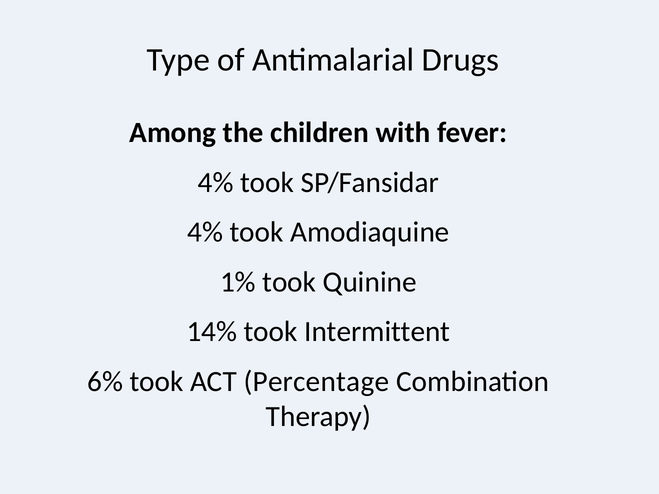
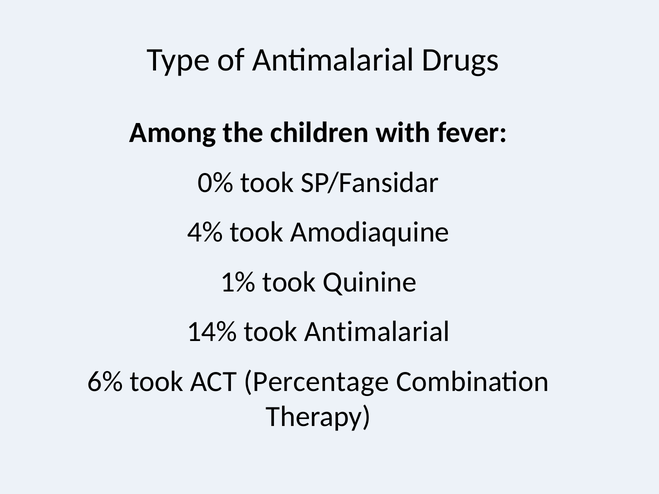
4%: 4% -> 0% (216, 182)
took Intermittent: Intermittent -> Antimalarial (377, 332)
